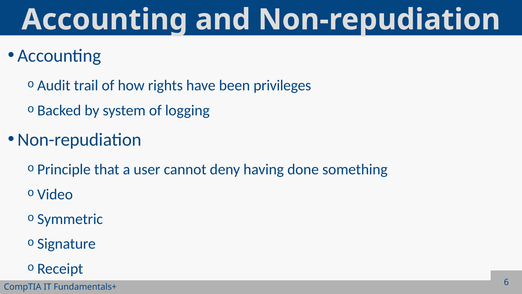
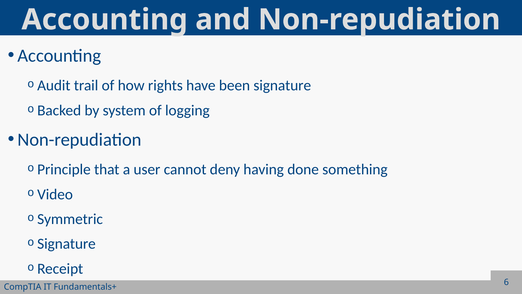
been privileges: privileges -> signature (282, 85)
